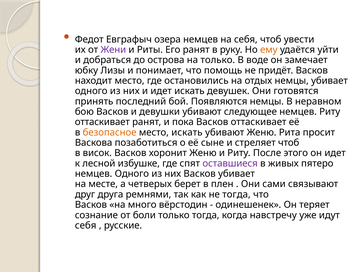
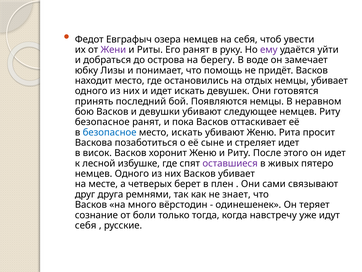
ему colour: orange -> purple (269, 50)
на только: только -> берегу (218, 60)
оттаскивает: оттаскивает -> безопасное (102, 122)
безопасное colour: orange -> blue (110, 132)
стреляет чтоб: чтоб -> идет (289, 142)
не тогда: тогда -> знает (236, 194)
